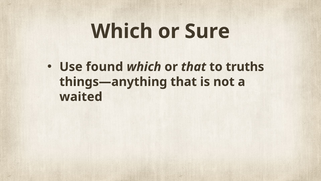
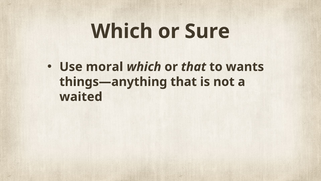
found: found -> moral (105, 67)
truths: truths -> wants (245, 67)
